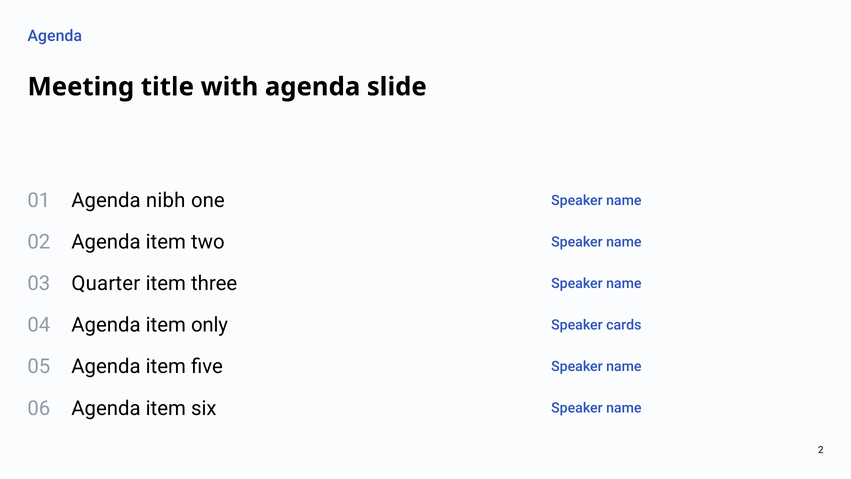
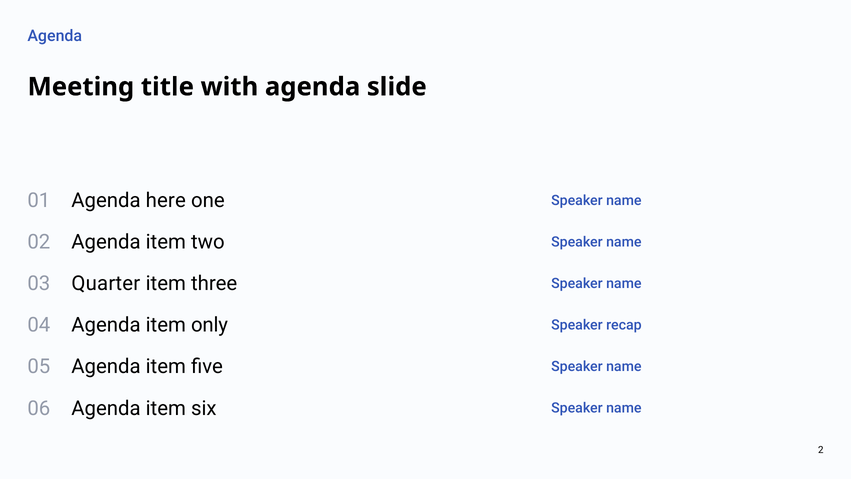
nibh: nibh -> here (166, 201)
cards: cards -> recap (624, 325)
